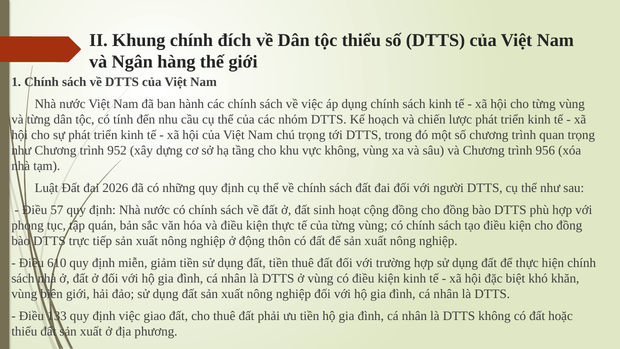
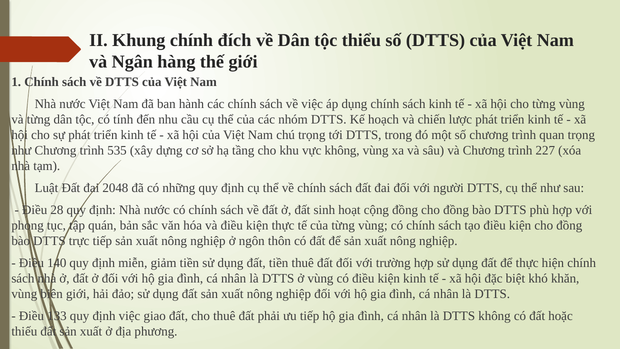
952: 952 -> 535 (117, 150)
956: 956 -> 227 (545, 150)
2026: 2026 -> 2048 (115, 188)
57: 57 -> 28 (57, 210)
động: động -> ngôn (252, 241)
610: 610 -> 140 (57, 263)
ưu tiền: tiền -> tiếp (310, 316)
